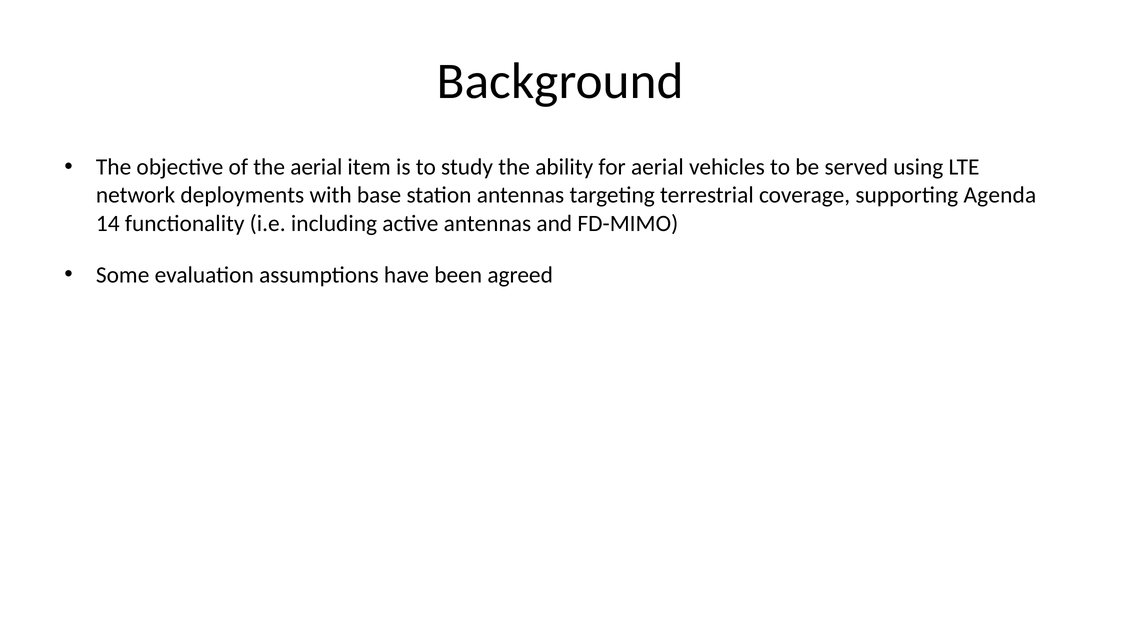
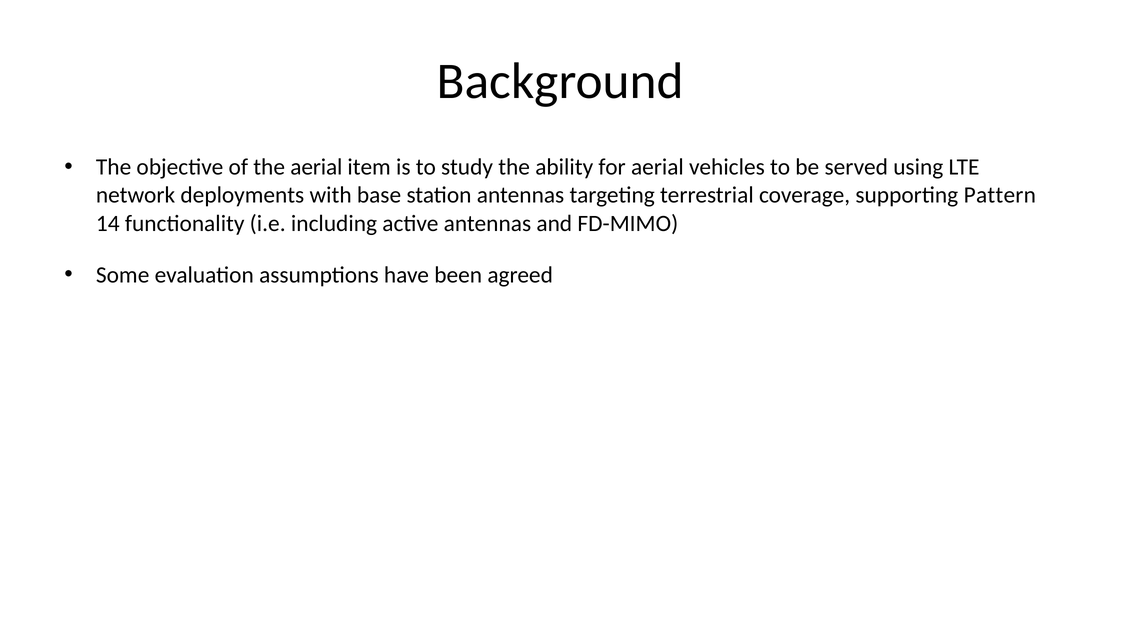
Agenda: Agenda -> Pattern (1000, 195)
